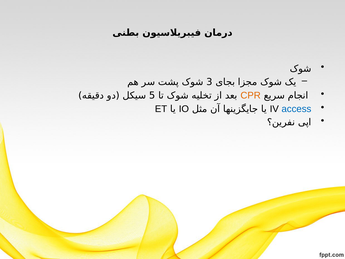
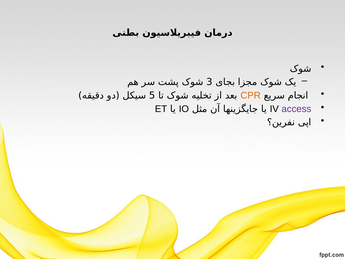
access colour: blue -> purple (296, 109)
